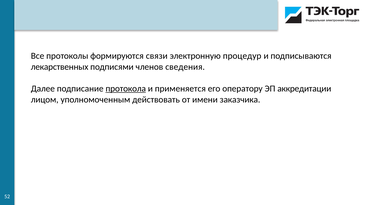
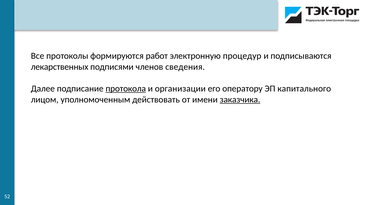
связи: связи -> работ (157, 56)
применяется: применяется -> организации (180, 89)
аккредитации: аккредитации -> капитального (304, 89)
заказчика underline: none -> present (240, 100)
